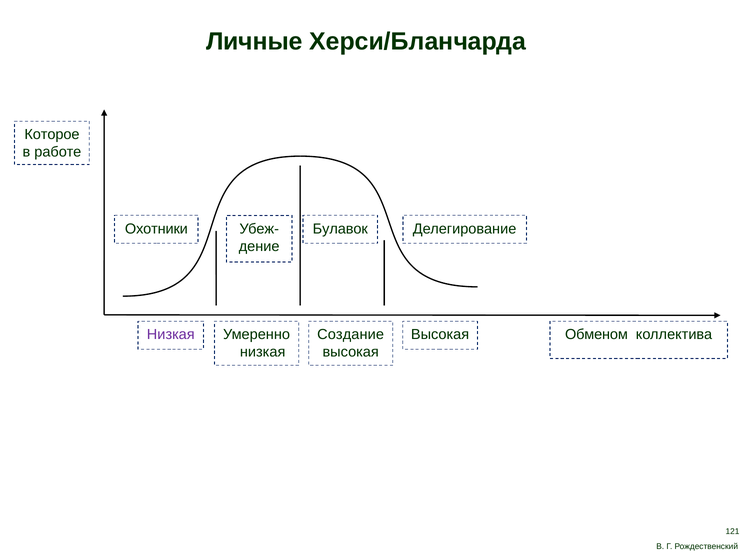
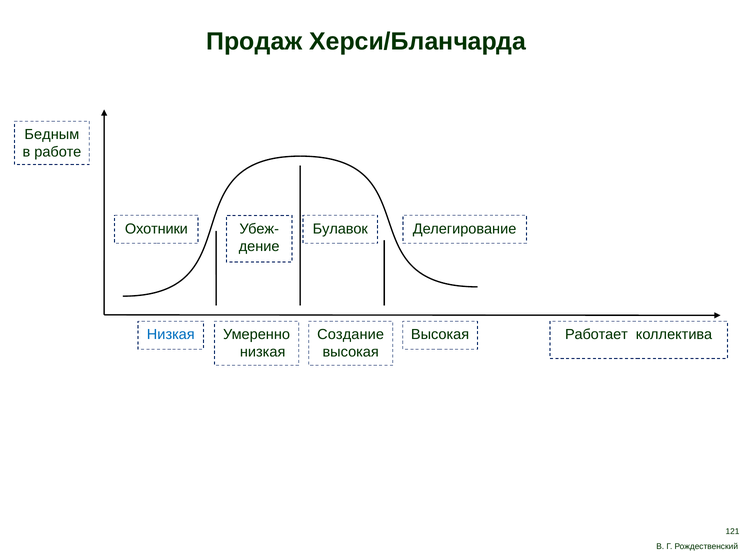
Личные: Личные -> Продаж (254, 42)
Которое: Которое -> Бедным (52, 135)
Низкая colour: purple -> blue (171, 335)
Обменом: Обменом -> Работает (596, 335)
